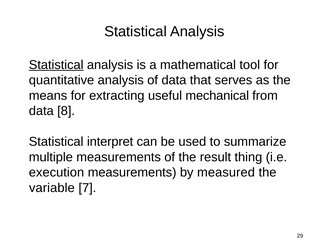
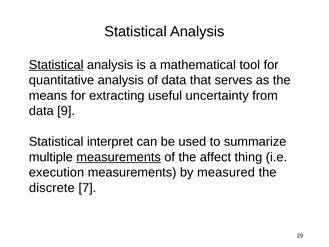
mechanical: mechanical -> uncertainty (217, 95)
8: 8 -> 9 (66, 111)
measurements underline: none -> present (119, 157)
result: result -> affect (215, 157)
variable: variable -> discrete (52, 188)
